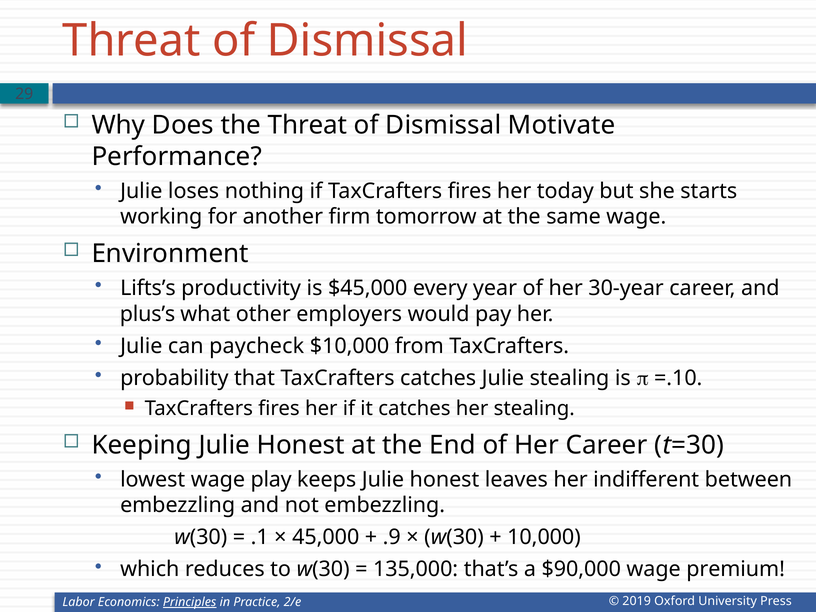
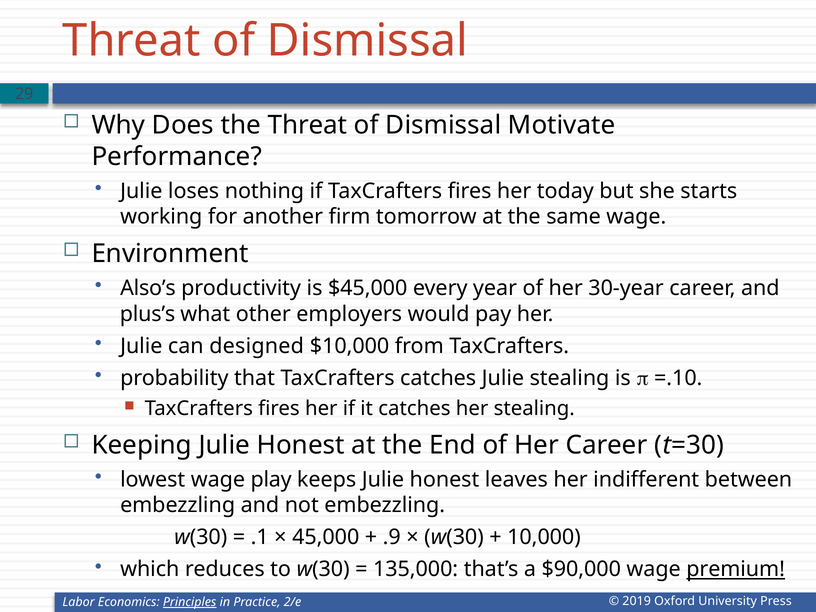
Lifts’s: Lifts’s -> Also’s (148, 288)
paycheck: paycheck -> designed (257, 346)
premium underline: none -> present (736, 569)
